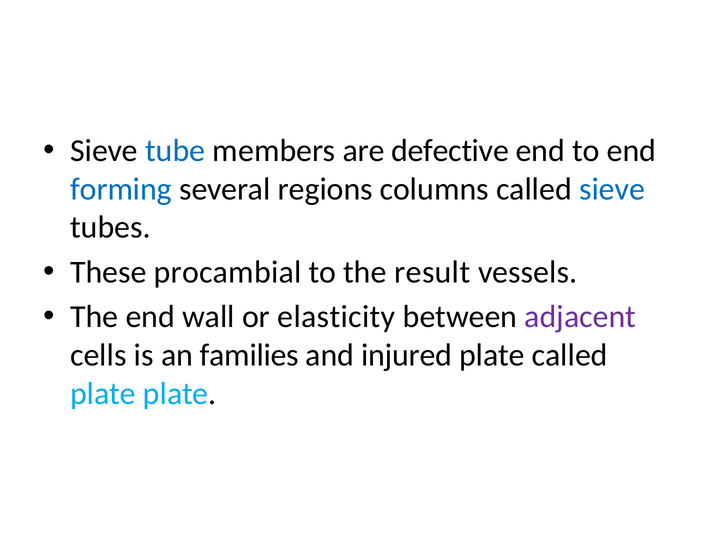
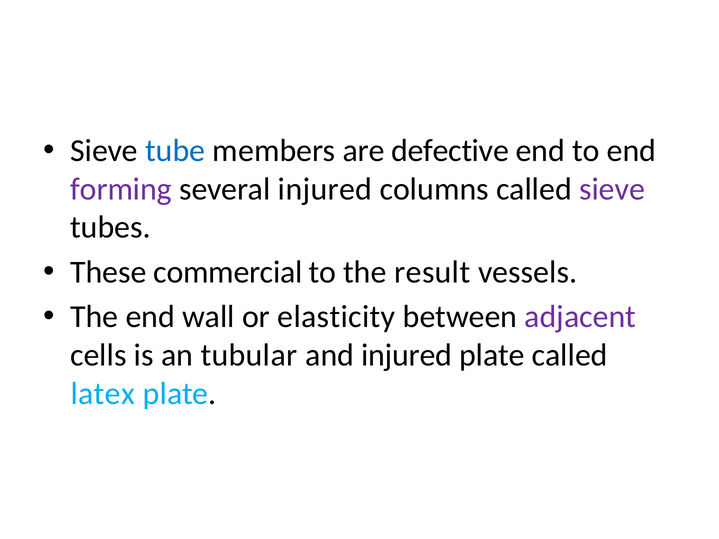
forming colour: blue -> purple (121, 189)
several regions: regions -> injured (325, 189)
sieve colour: blue -> purple (612, 189)
procambial: procambial -> commercial (228, 272)
families: families -> tubular (249, 355)
plate: plate -> latex (103, 394)
